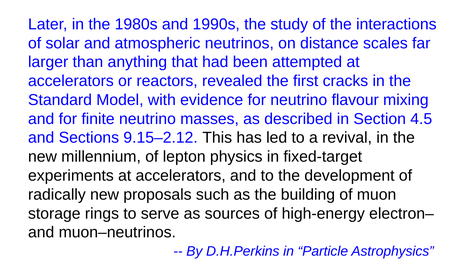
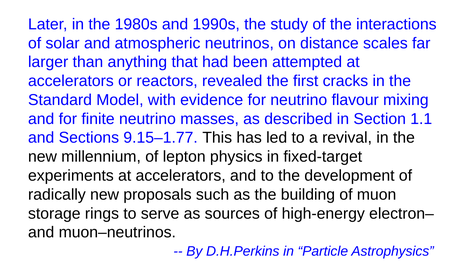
4.5: 4.5 -> 1.1 (421, 119)
9.15–2.12: 9.15–2.12 -> 9.15–1.77 (161, 138)
